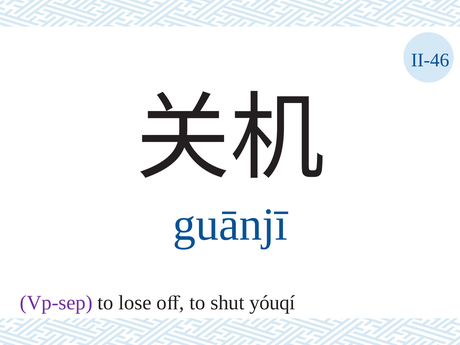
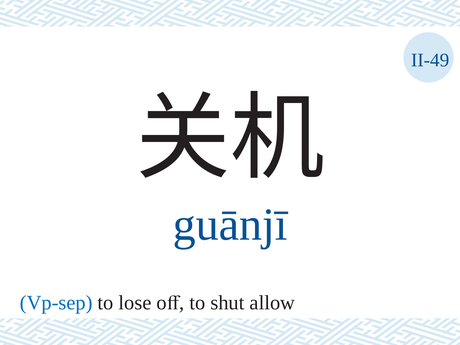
II-46: II-46 -> II-49 (430, 60)
Vp-sep colour: purple -> blue (56, 303)
yóuqí: yóuqí -> allow (272, 303)
